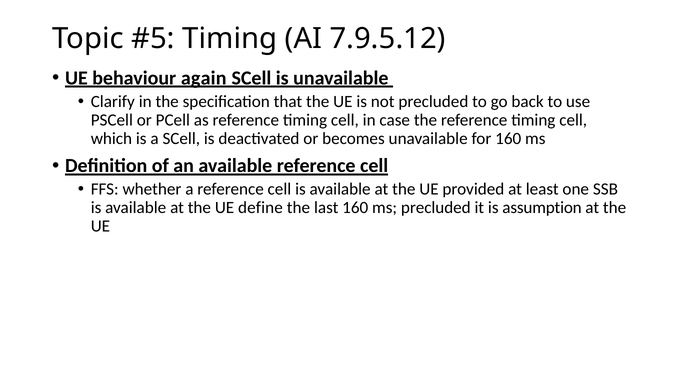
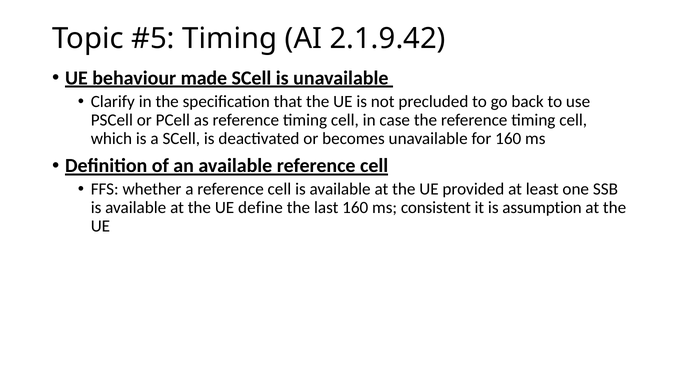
7.9.5.12: 7.9.5.12 -> 2.1.9.42 (388, 39)
again: again -> made (204, 78)
ms precluded: precluded -> consistent (436, 208)
